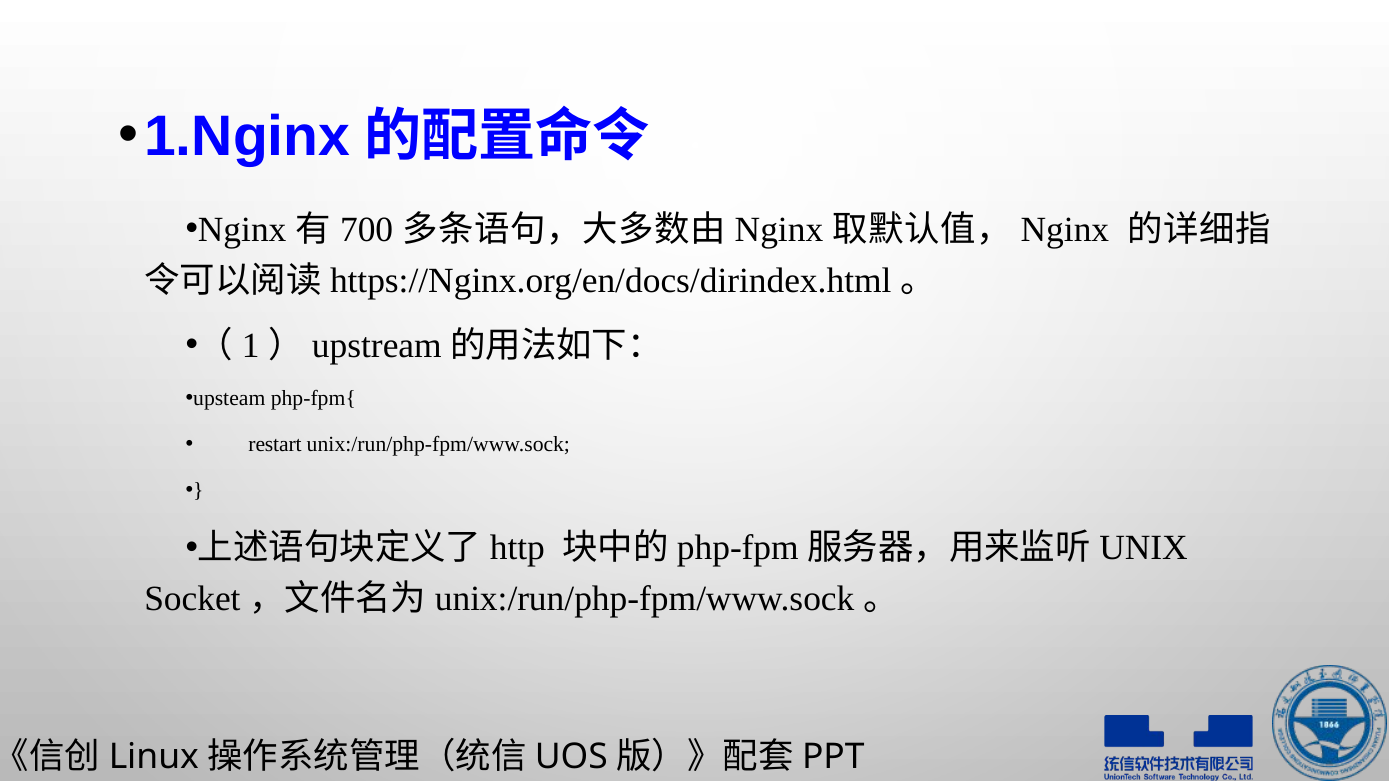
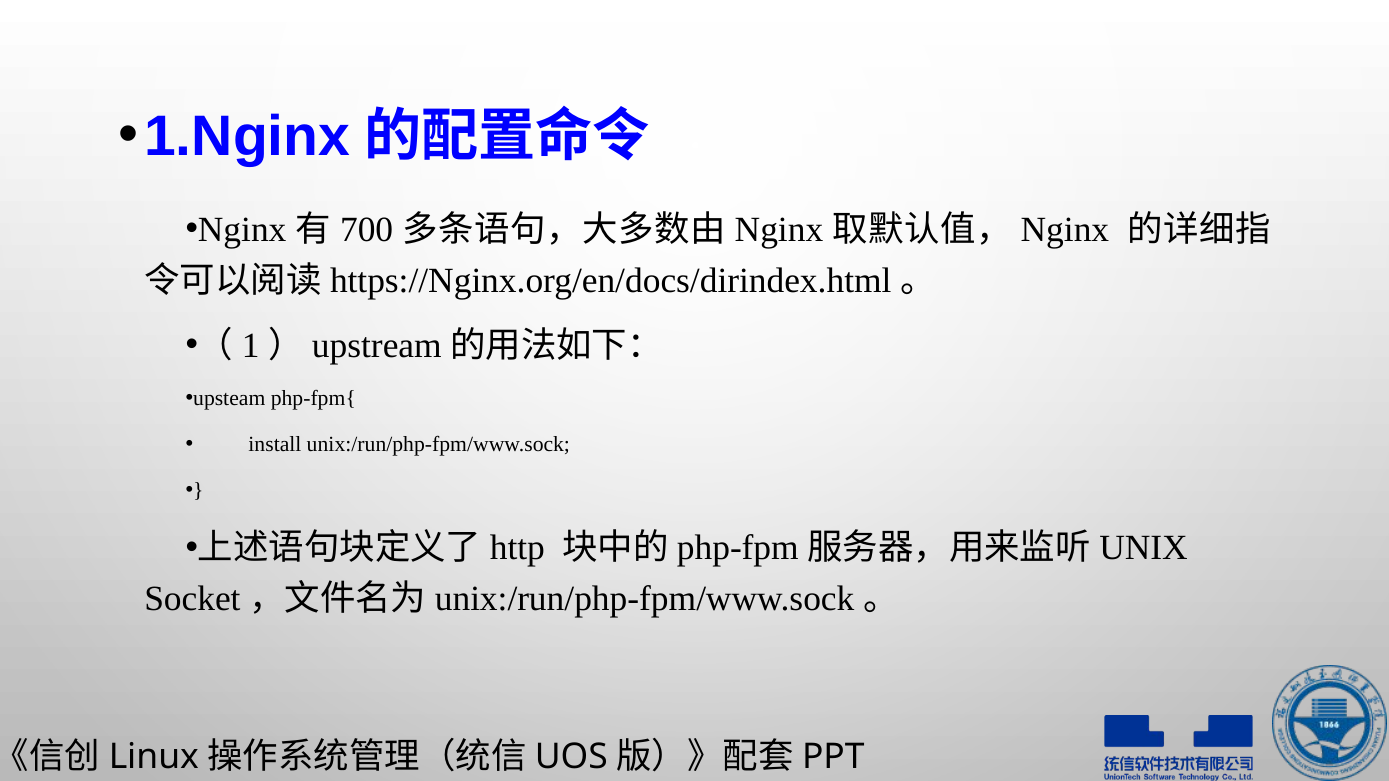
restart: restart -> install (275, 445)
